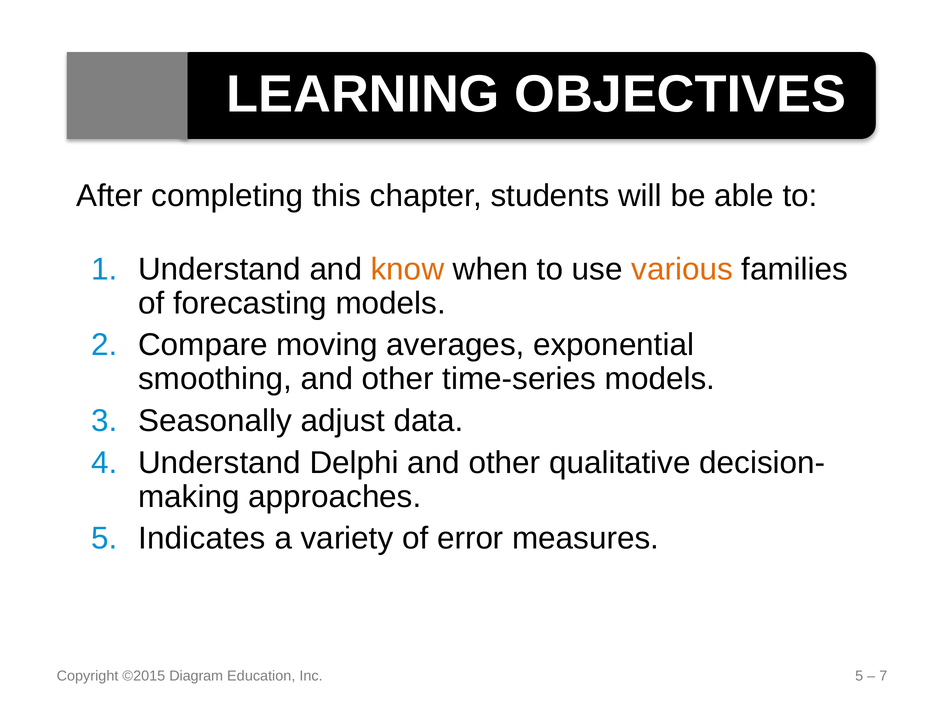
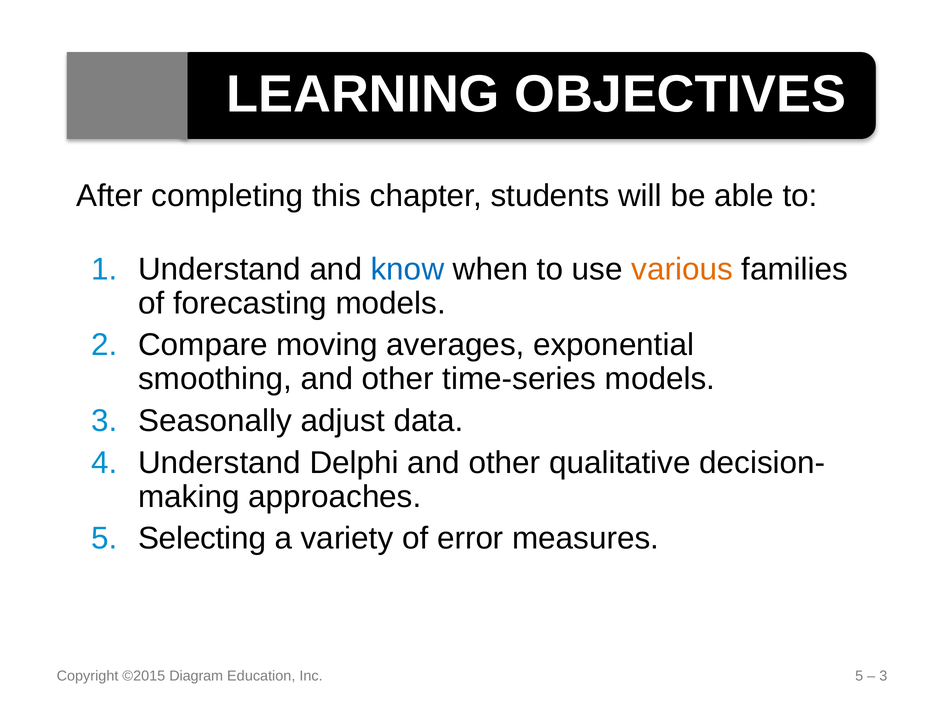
know colour: orange -> blue (407, 269)
Indicates: Indicates -> Selecting (202, 539)
7: 7 -> 3 (883, 676)
